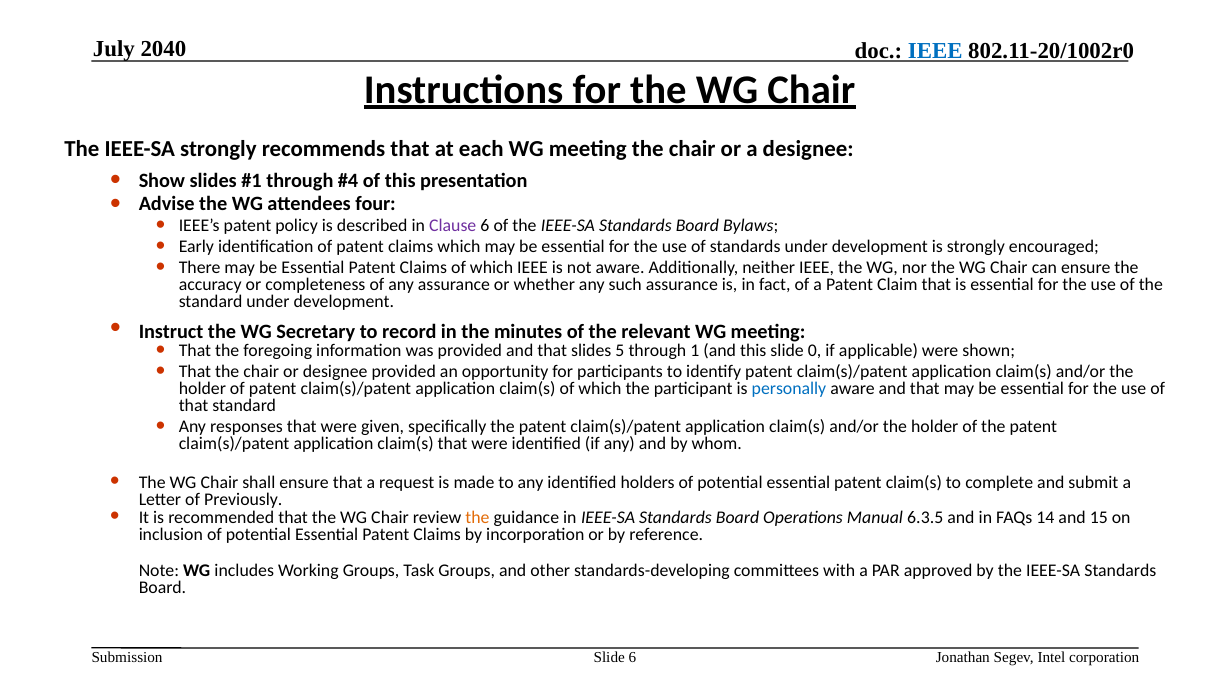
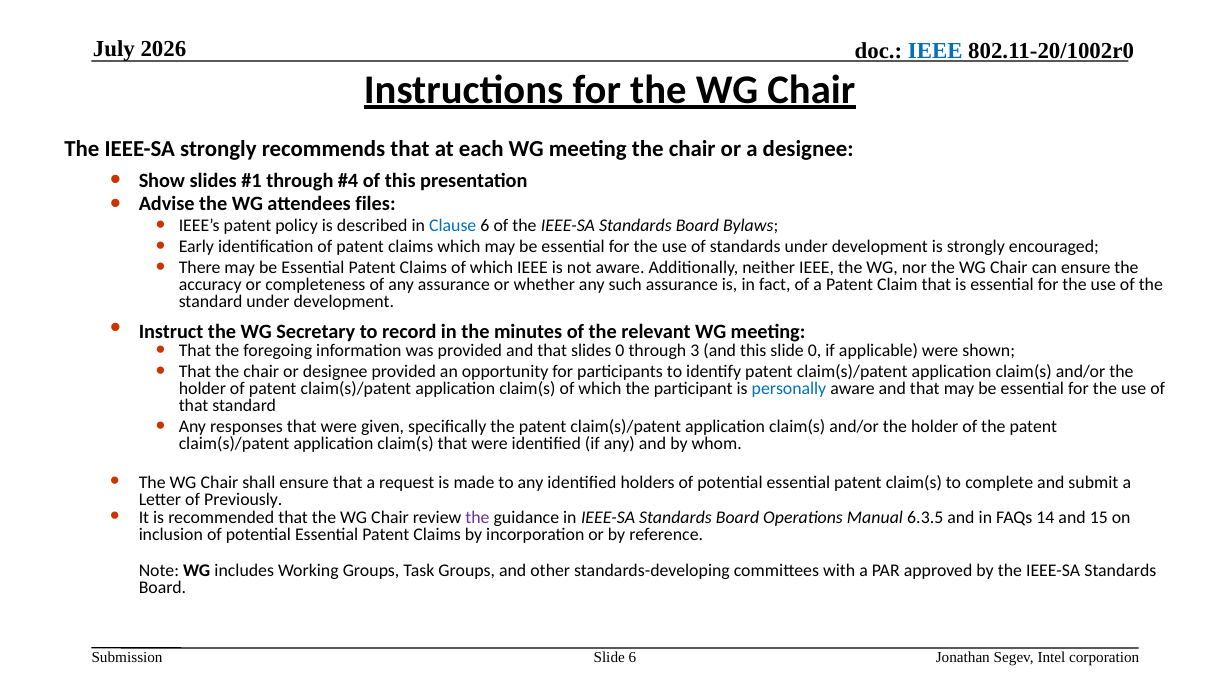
2040: 2040 -> 2026 (163, 49)
four: four -> files (375, 204)
Clause colour: purple -> blue (453, 226)
slides 5: 5 -> 0 (620, 351)
1: 1 -> 3 (695, 351)
the colour: orange -> purple (477, 517)
